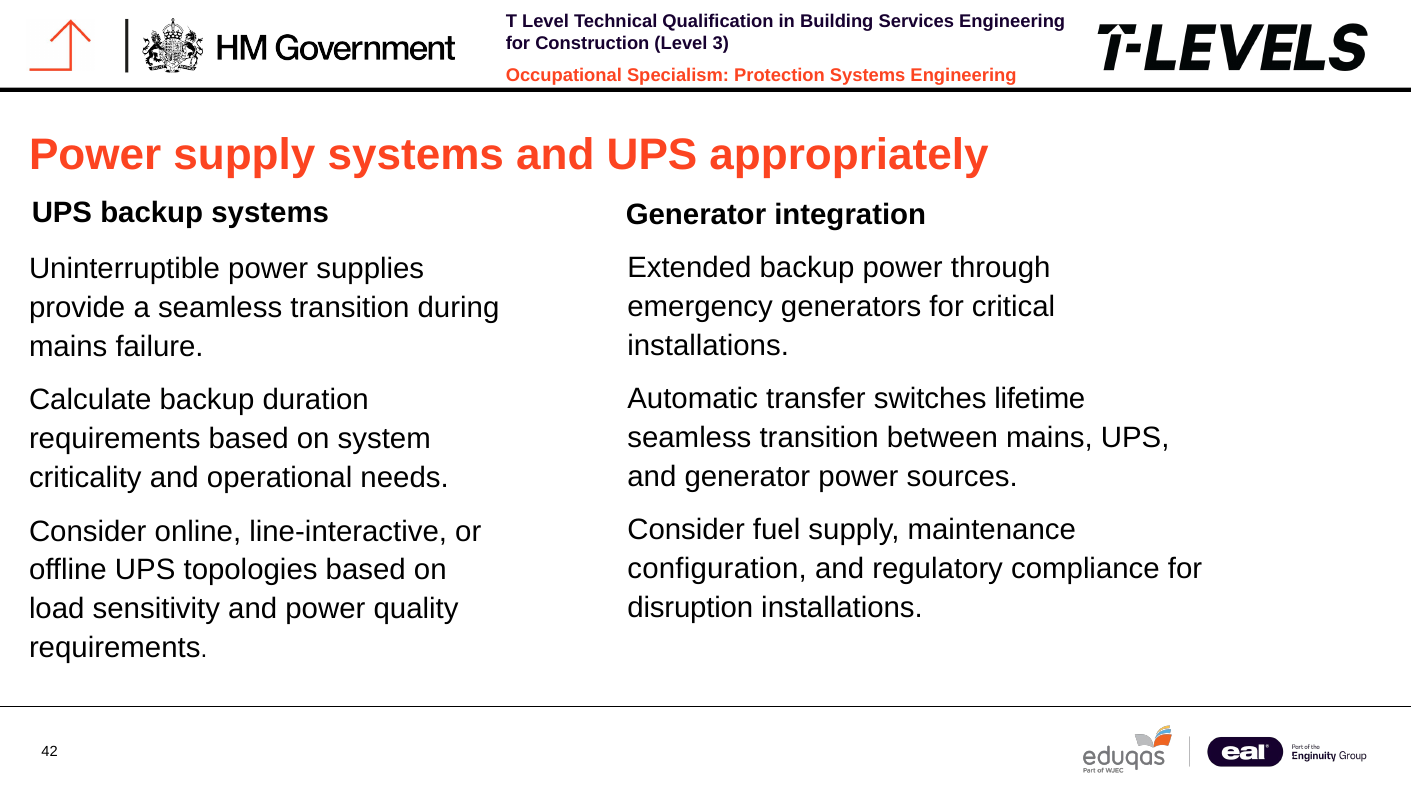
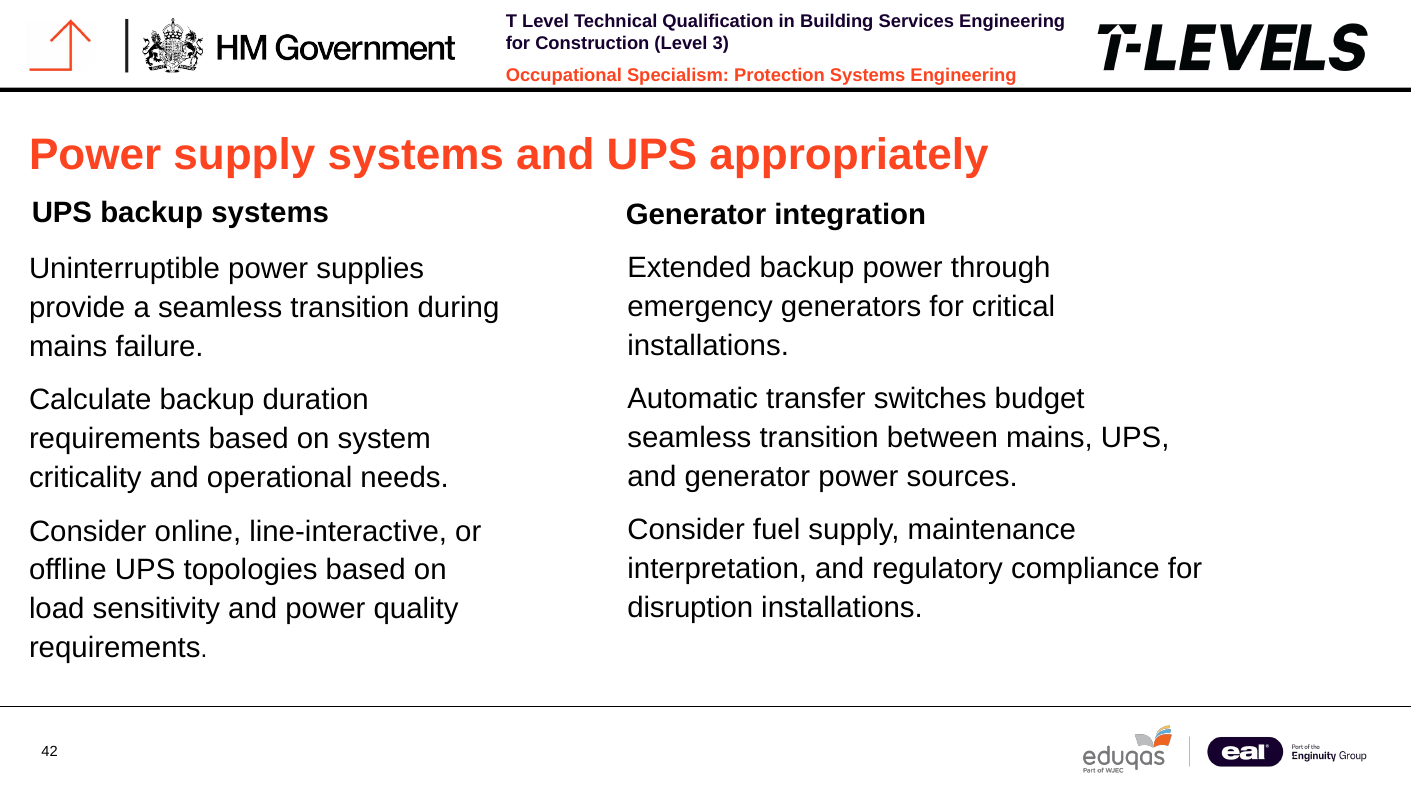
lifetime: lifetime -> budget (1040, 399)
configuration: configuration -> interpretation (717, 569)
